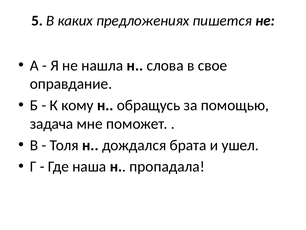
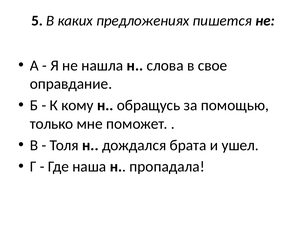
задача: задача -> только (52, 123)
